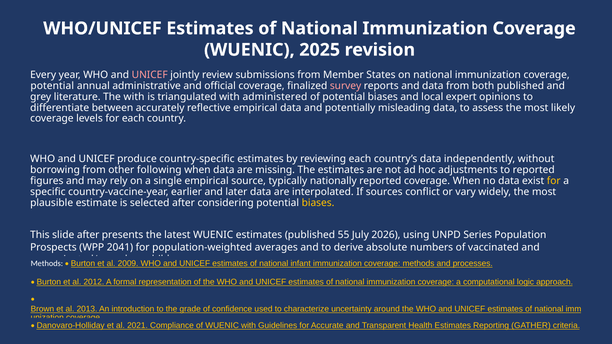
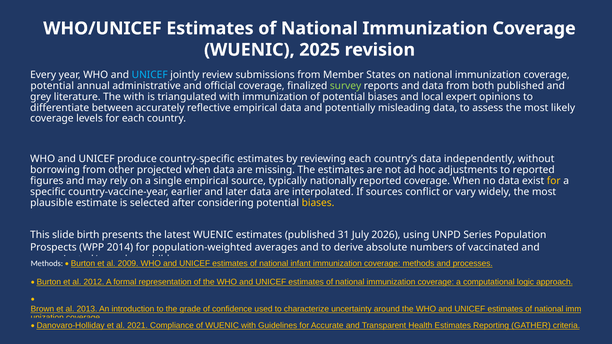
UNICEF colour: pink -> light blue (150, 75)
survey colour: pink -> light green (346, 86)
with administered: administered -> immunization (275, 97)
following: following -> projected (159, 170)
slide after: after -> birth (88, 235)
55: 55 -> 31 (344, 235)
2041: 2041 -> 2014 (120, 247)
